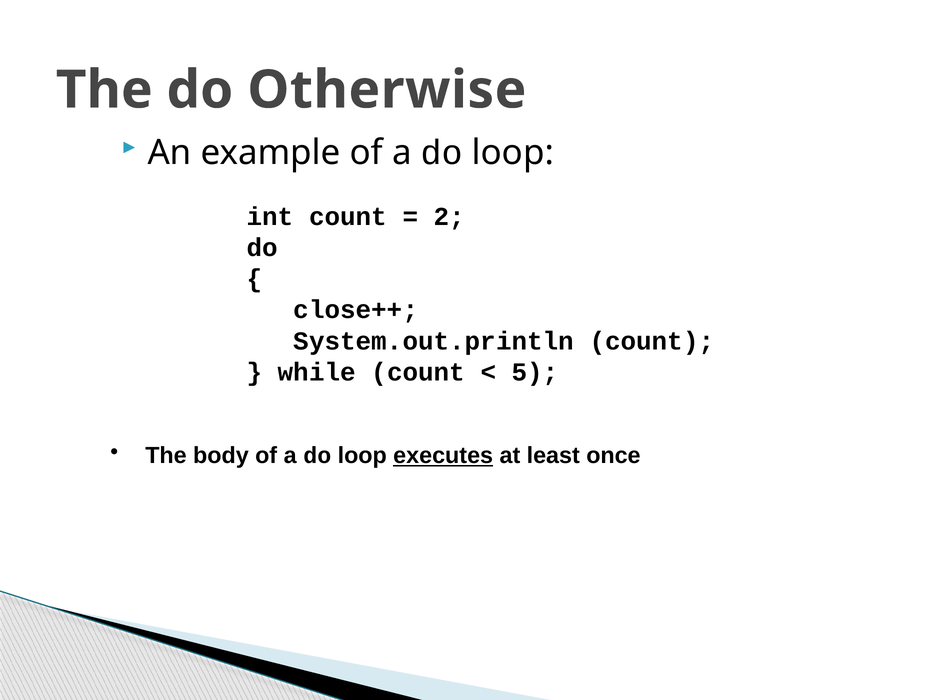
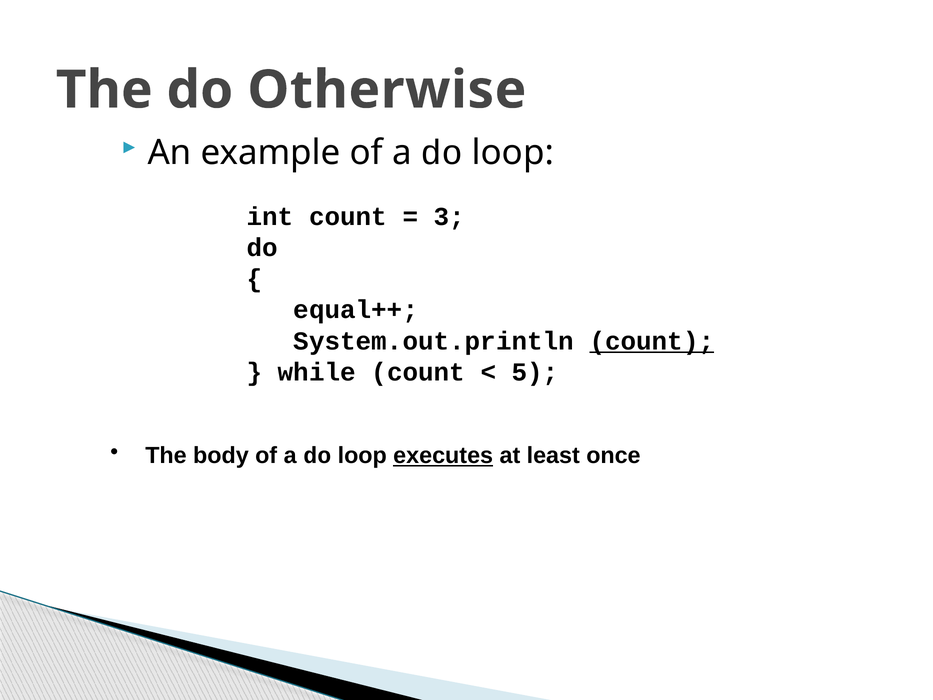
2: 2 -> 3 (449, 216)
close++: close++ -> equal++ (356, 310)
count underline: none -> present (652, 341)
